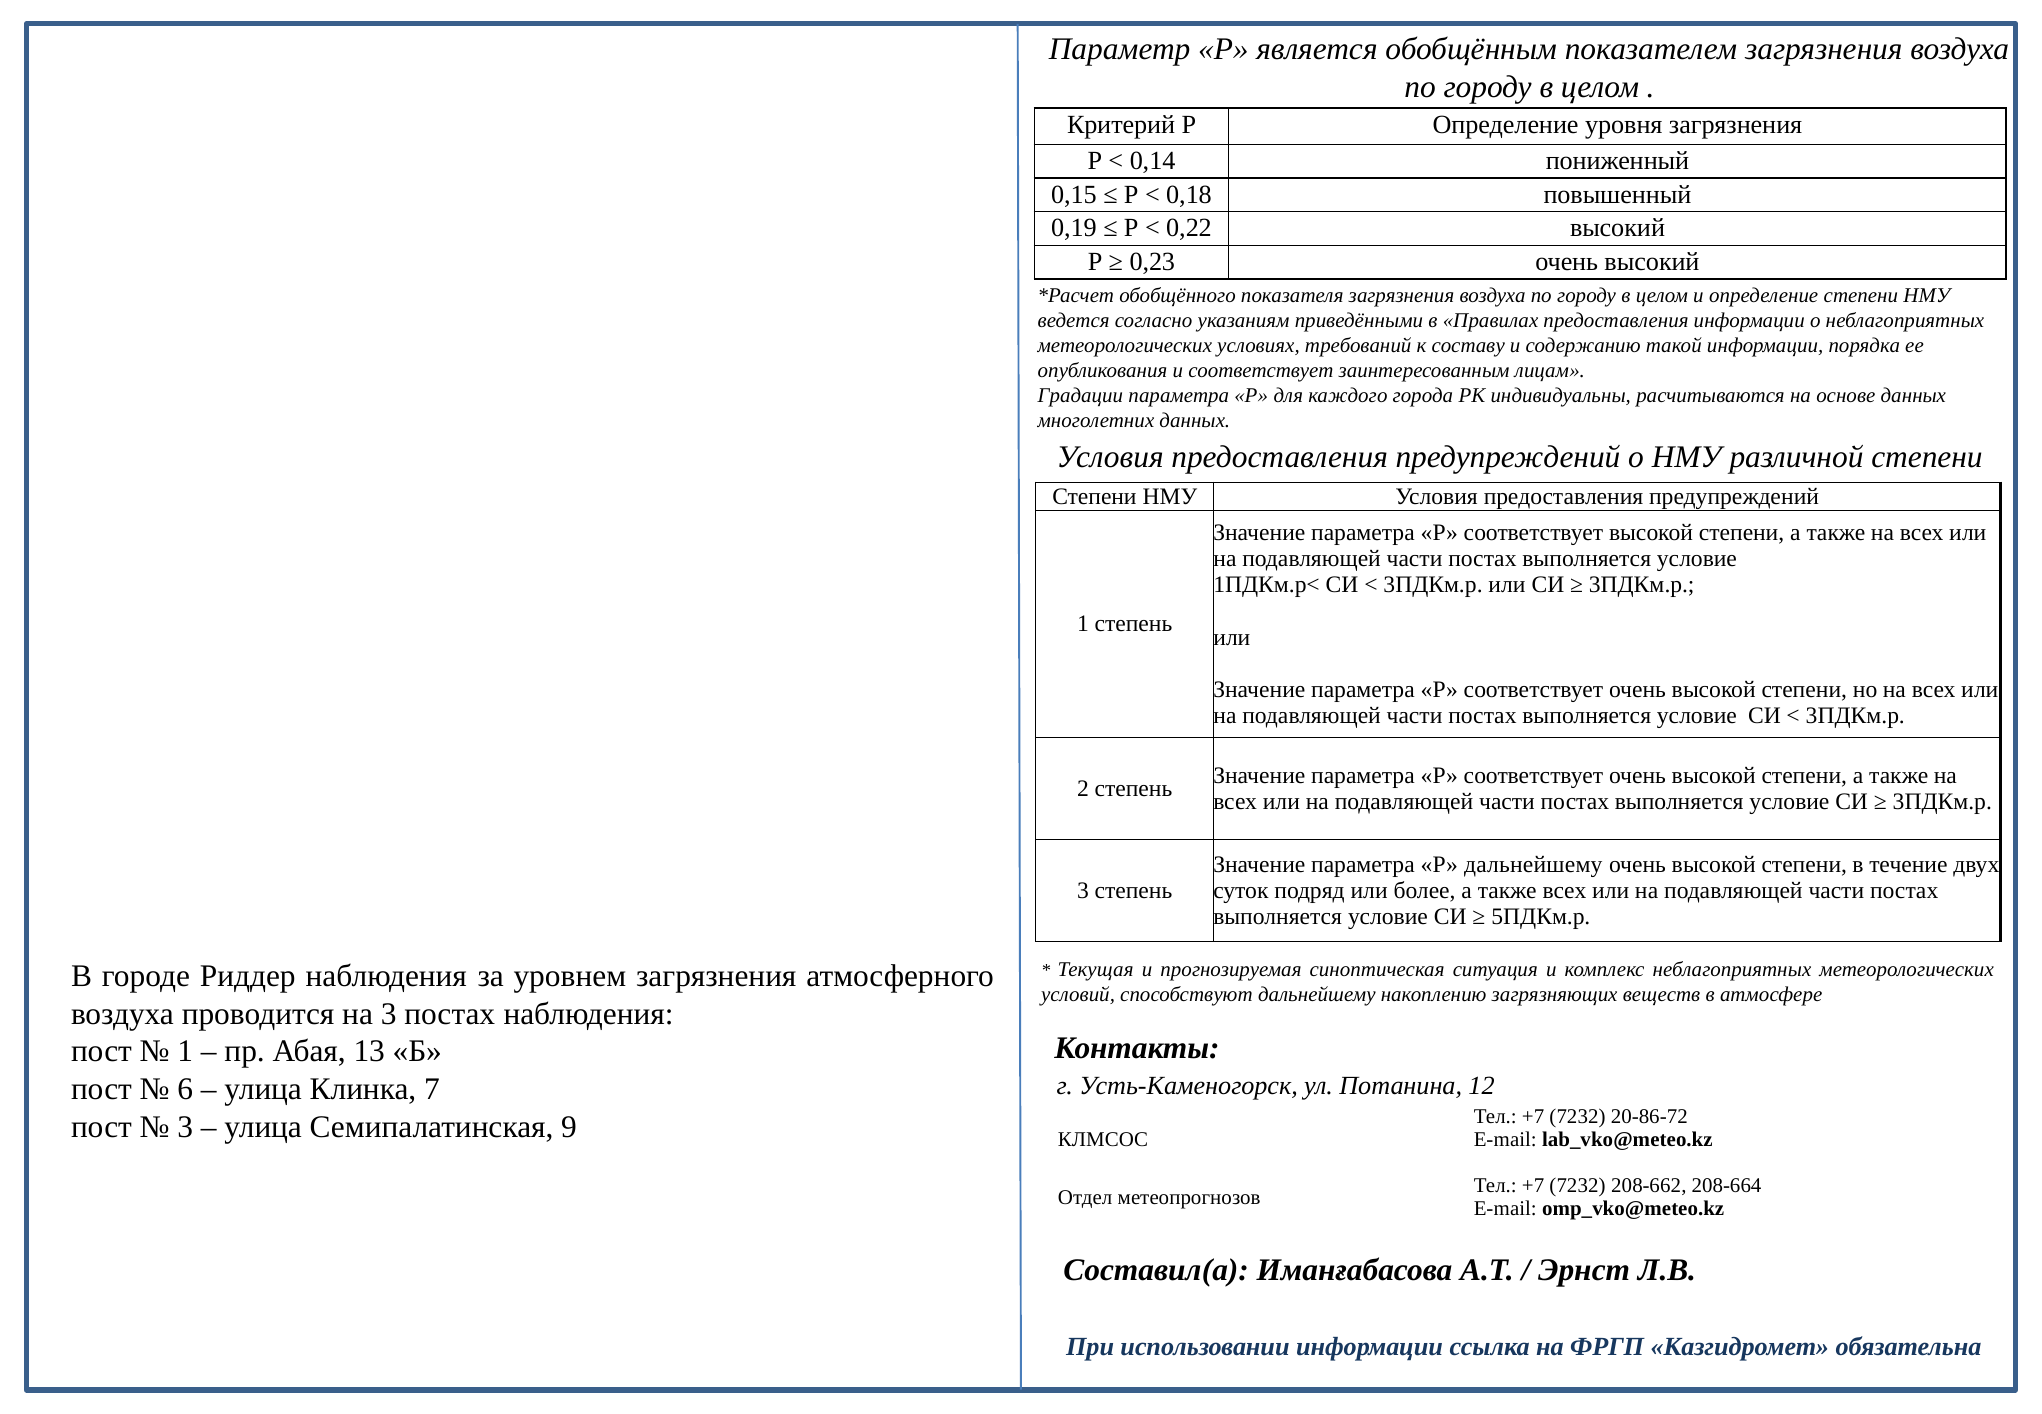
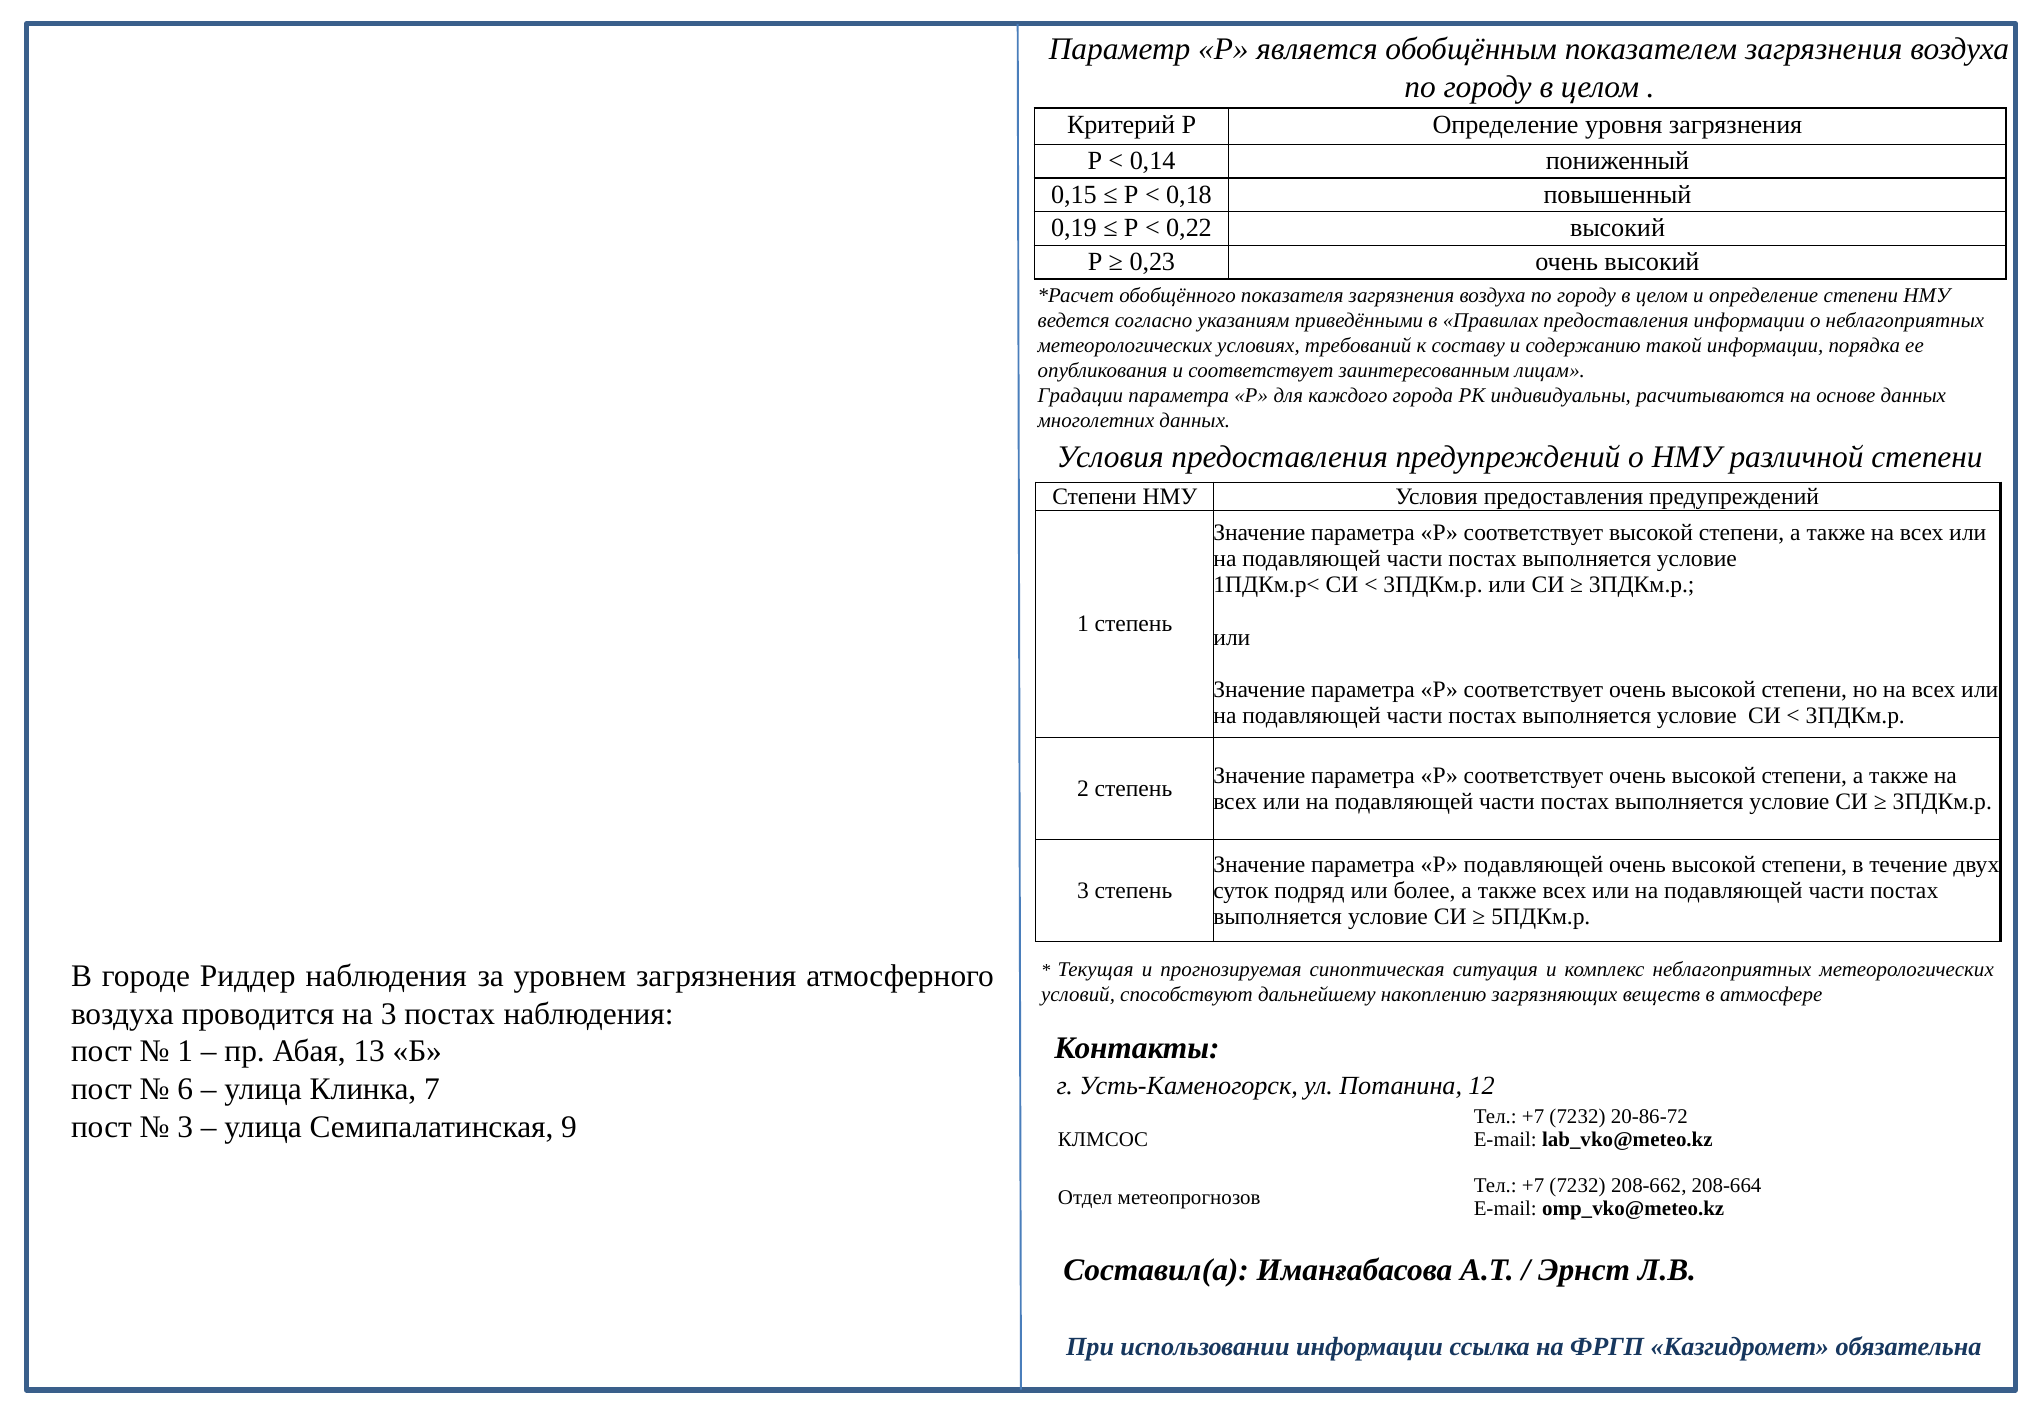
Р дальнейшему: дальнейшему -> подавляющей (1533, 865)
